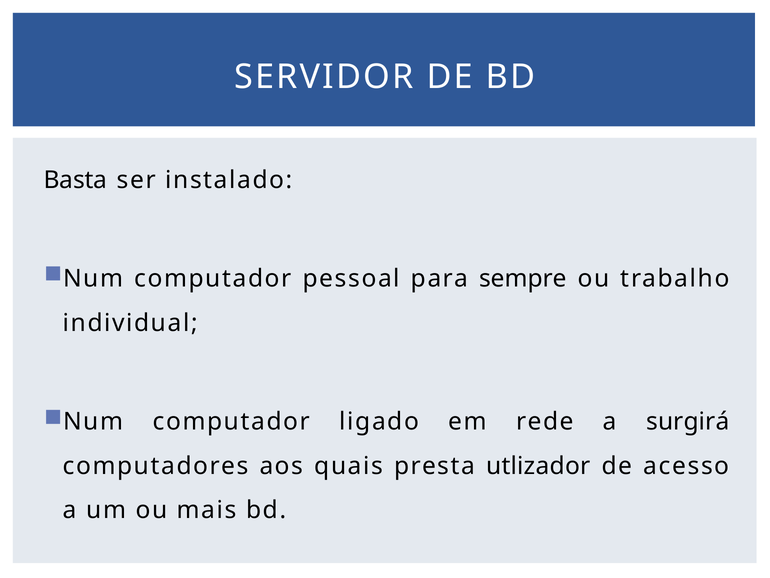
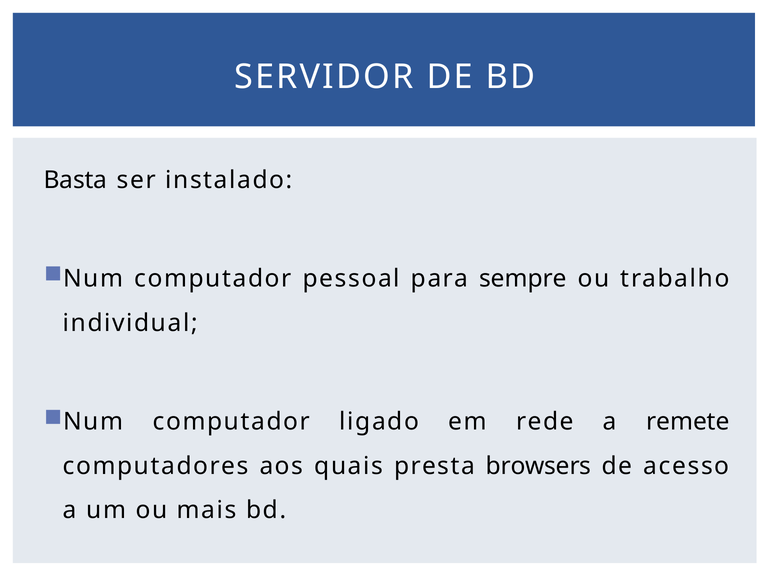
surgirá: surgirá -> remete (688, 421)
utlizador: utlizador -> browsers (539, 466)
